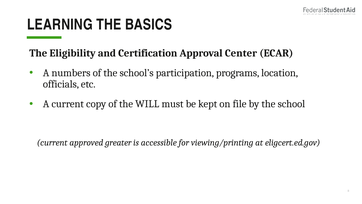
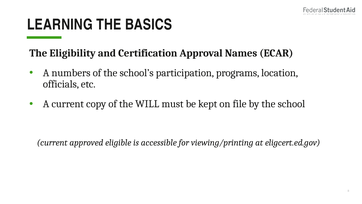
Center: Center -> Names (241, 53)
greater: greater -> eligible (118, 142)
